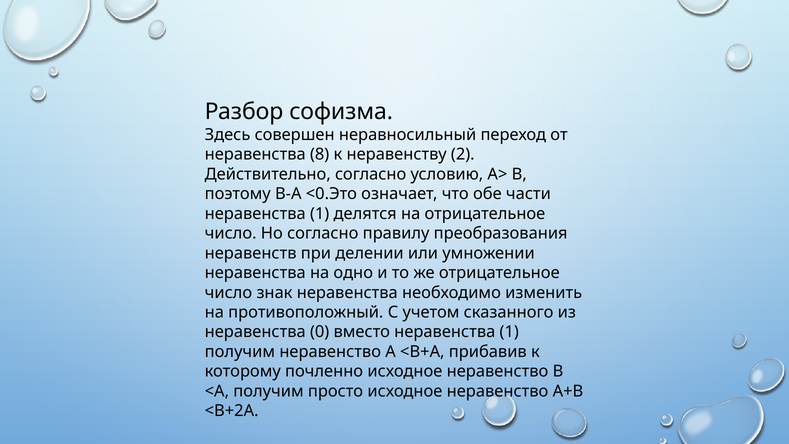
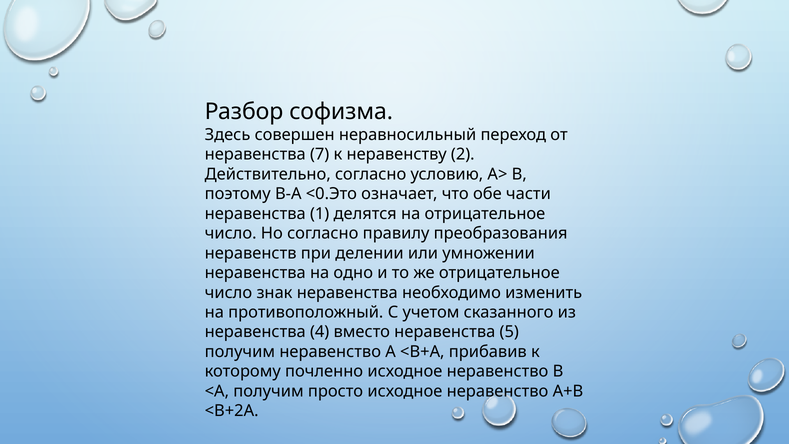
8: 8 -> 7 (320, 154)
0: 0 -> 4 (320, 332)
вместо неравенства 1: 1 -> 5 (509, 332)
